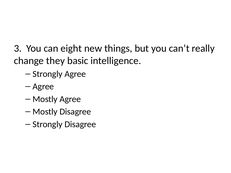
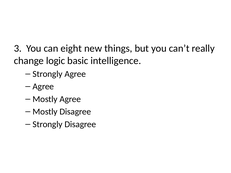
they: they -> logic (56, 61)
